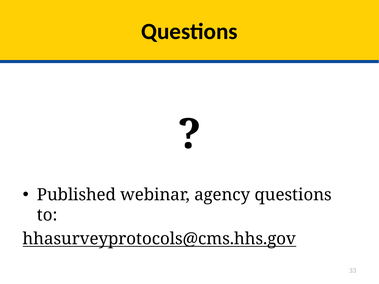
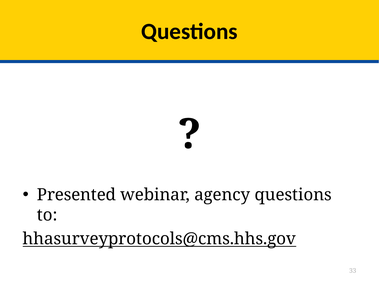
Published: Published -> Presented (76, 195)
